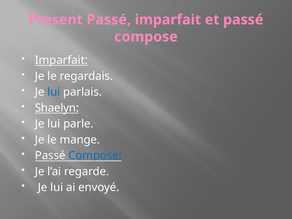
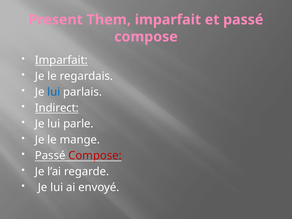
Present Passé: Passé -> Them (109, 20)
Shaelyn: Shaelyn -> Indirect (57, 108)
Compose colour: blue -> red (95, 156)
